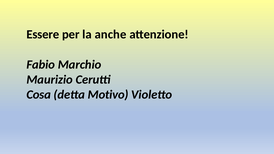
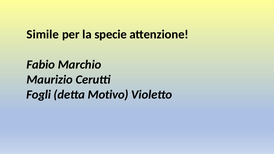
Essere: Essere -> Simile (43, 34)
anche: anche -> specie (111, 34)
Cosa: Cosa -> Fogli (39, 95)
